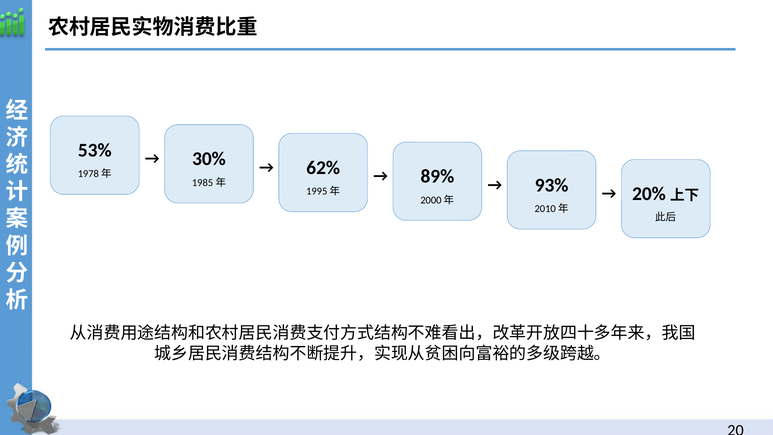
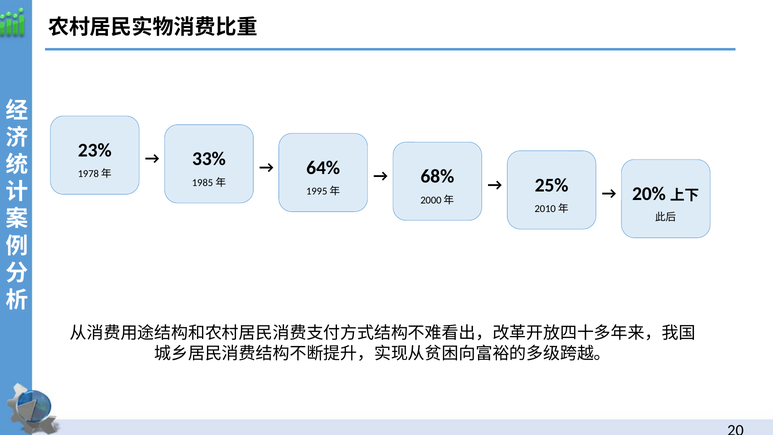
53%: 53% -> 23% (95, 150)
30%: 30% -> 33% (209, 159)
62%: 62% -> 64% (323, 168)
89%: 89% -> 68% (437, 176)
93%: 93% -> 25% (552, 185)
